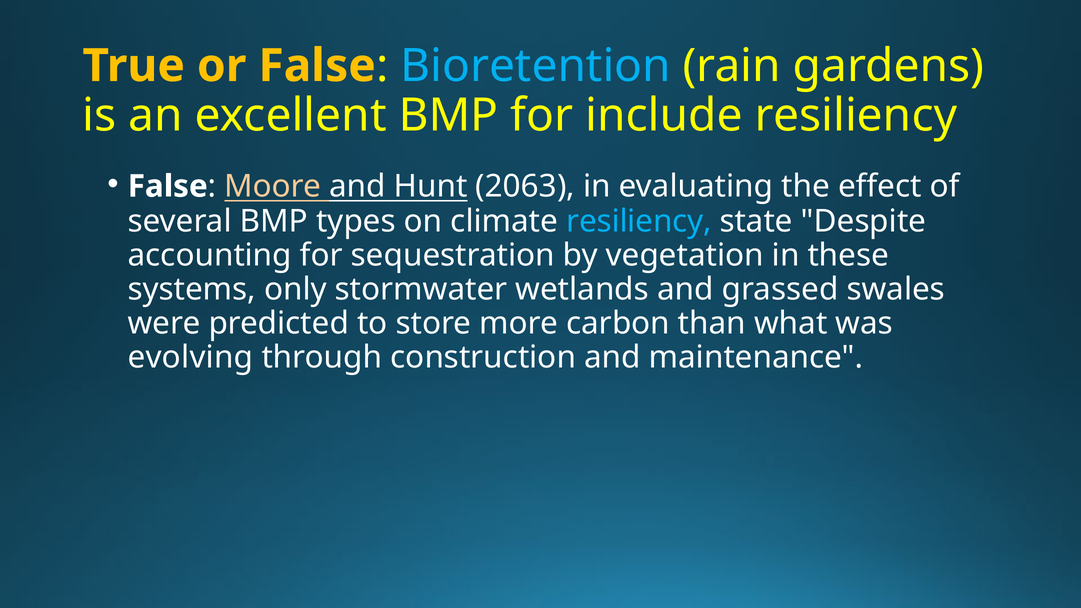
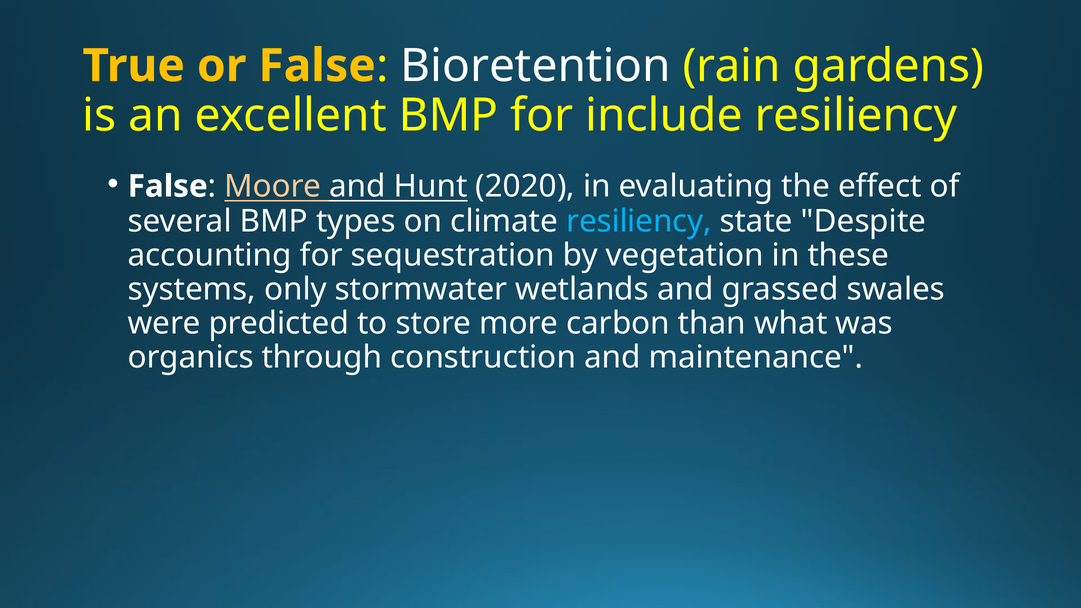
Bioretention colour: light blue -> white (536, 66)
2063: 2063 -> 2020 (525, 186)
evolving: evolving -> organics (191, 358)
